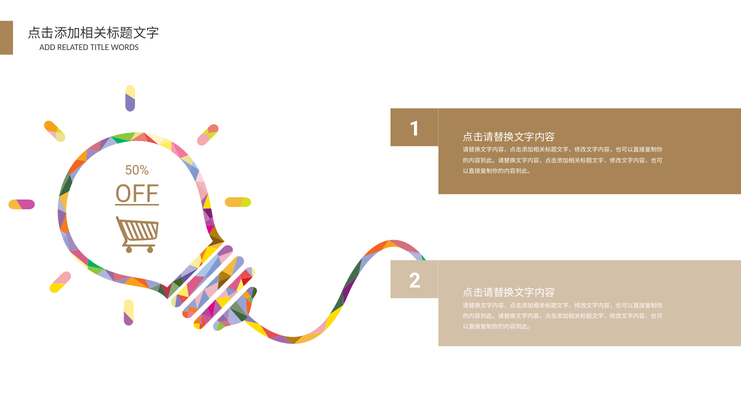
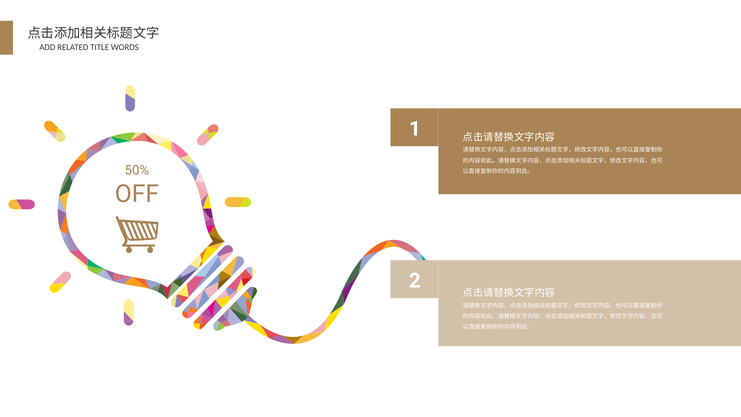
OFF underline: present -> none (137, 194)
